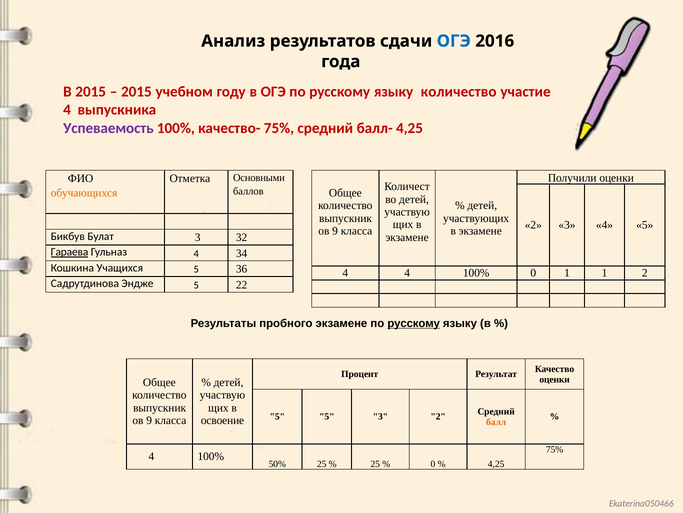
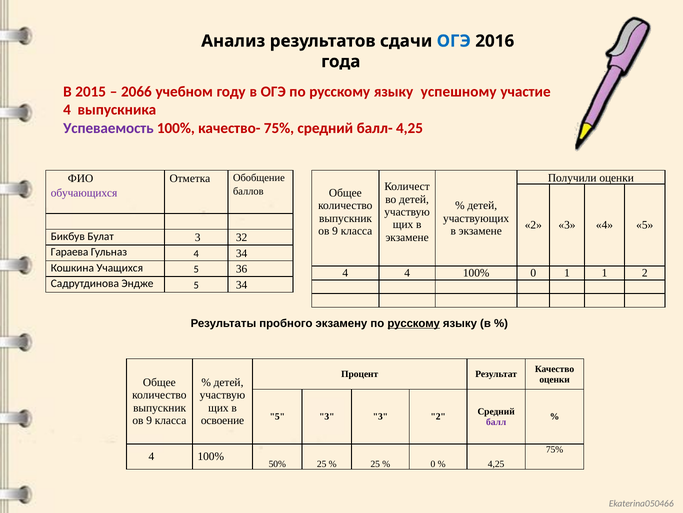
2015: 2015 -> 2066 (136, 92)
языку количество: количество -> успешному (459, 92)
Основными: Основными -> Обобщение (259, 178)
обучающихся colour: orange -> purple (84, 193)
Гараева underline: present -> none (70, 252)
5 22: 22 -> 34 (242, 284)
пробного экзамене: экзамене -> экзамену (341, 323)
5 5: 5 -> 3 (327, 416)
балл colour: orange -> purple (496, 421)
